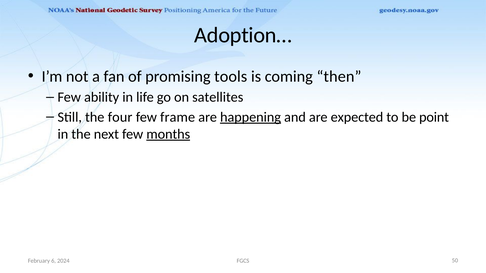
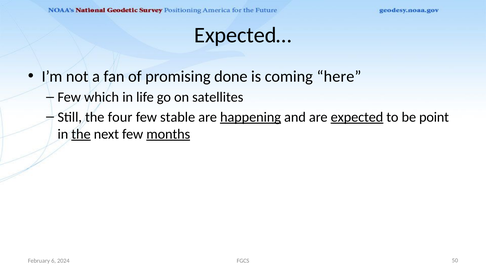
Adoption…: Adoption… -> Expected… (243, 35)
tools: tools -> done (231, 76)
then: then -> here (339, 76)
ability: ability -> which (102, 97)
frame: frame -> stable (178, 117)
expected underline: none -> present (357, 117)
the underline: none -> present (81, 134)
